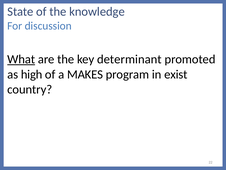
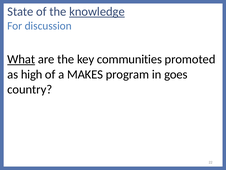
knowledge underline: none -> present (97, 12)
determinant: determinant -> communities (129, 59)
exist: exist -> goes (176, 74)
